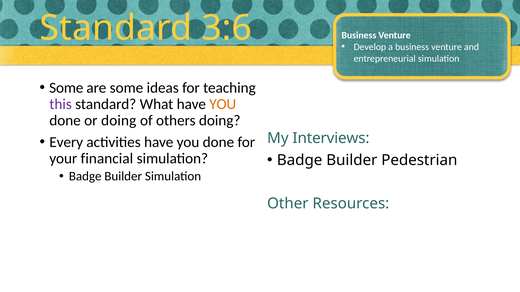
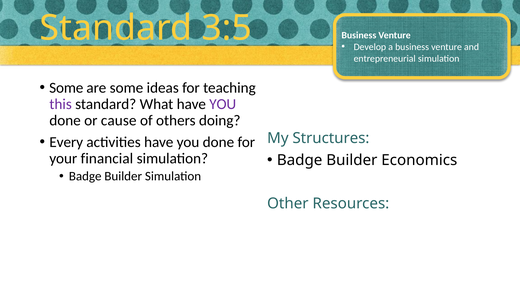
3:6: 3:6 -> 3:5 (227, 28)
YOU colour: orange -> purple (223, 104)
or doing: doing -> cause (119, 121)
Interviews: Interviews -> Structures (331, 139)
Pedestrian: Pedestrian -> Economics (419, 160)
